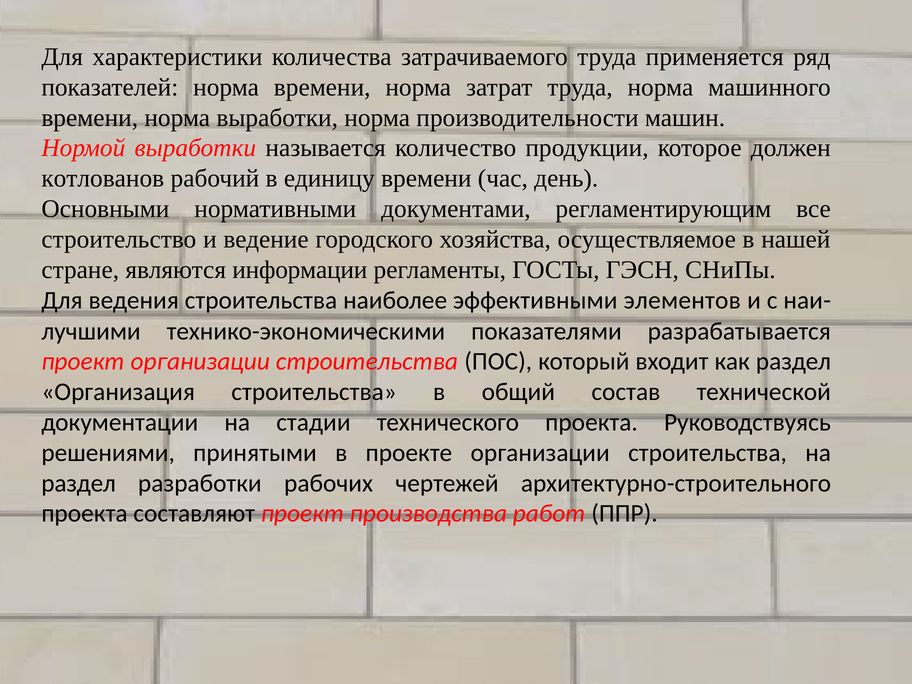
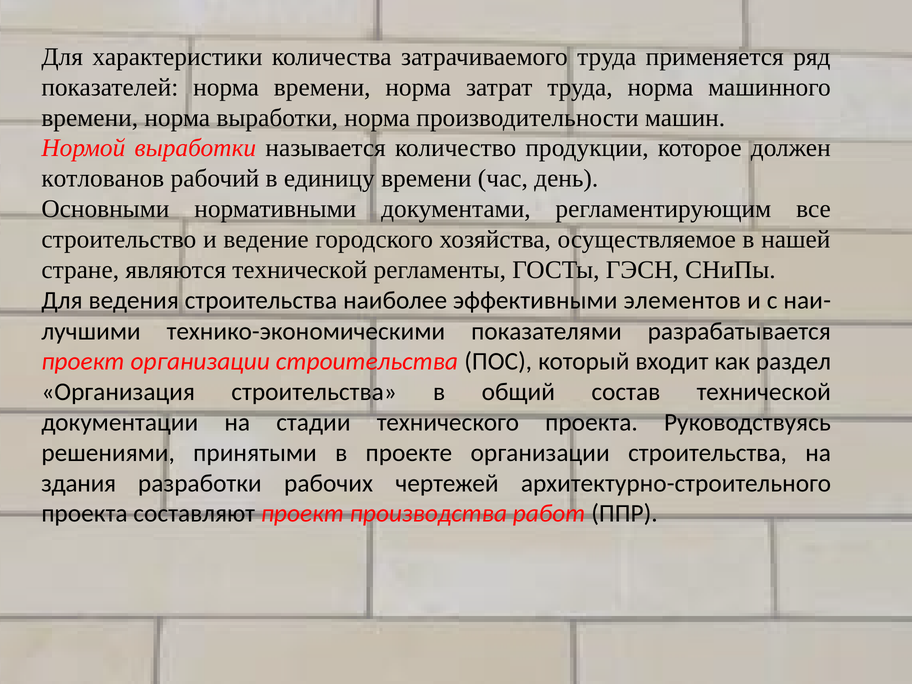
являются информации: информации -> технической (300, 270)
раздел: раздел -> здания (79, 483)
